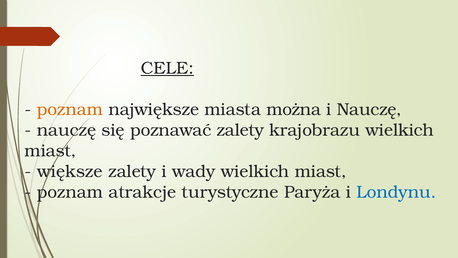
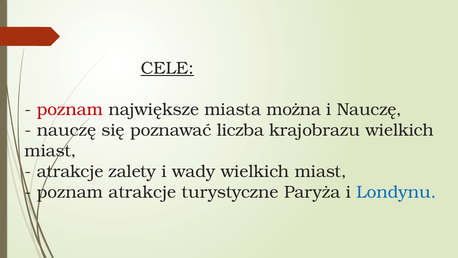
poznam colour: orange -> red (70, 109)
poznawać zalety: zalety -> liczba (240, 130)
większe: większe -> atrakcje (70, 171)
